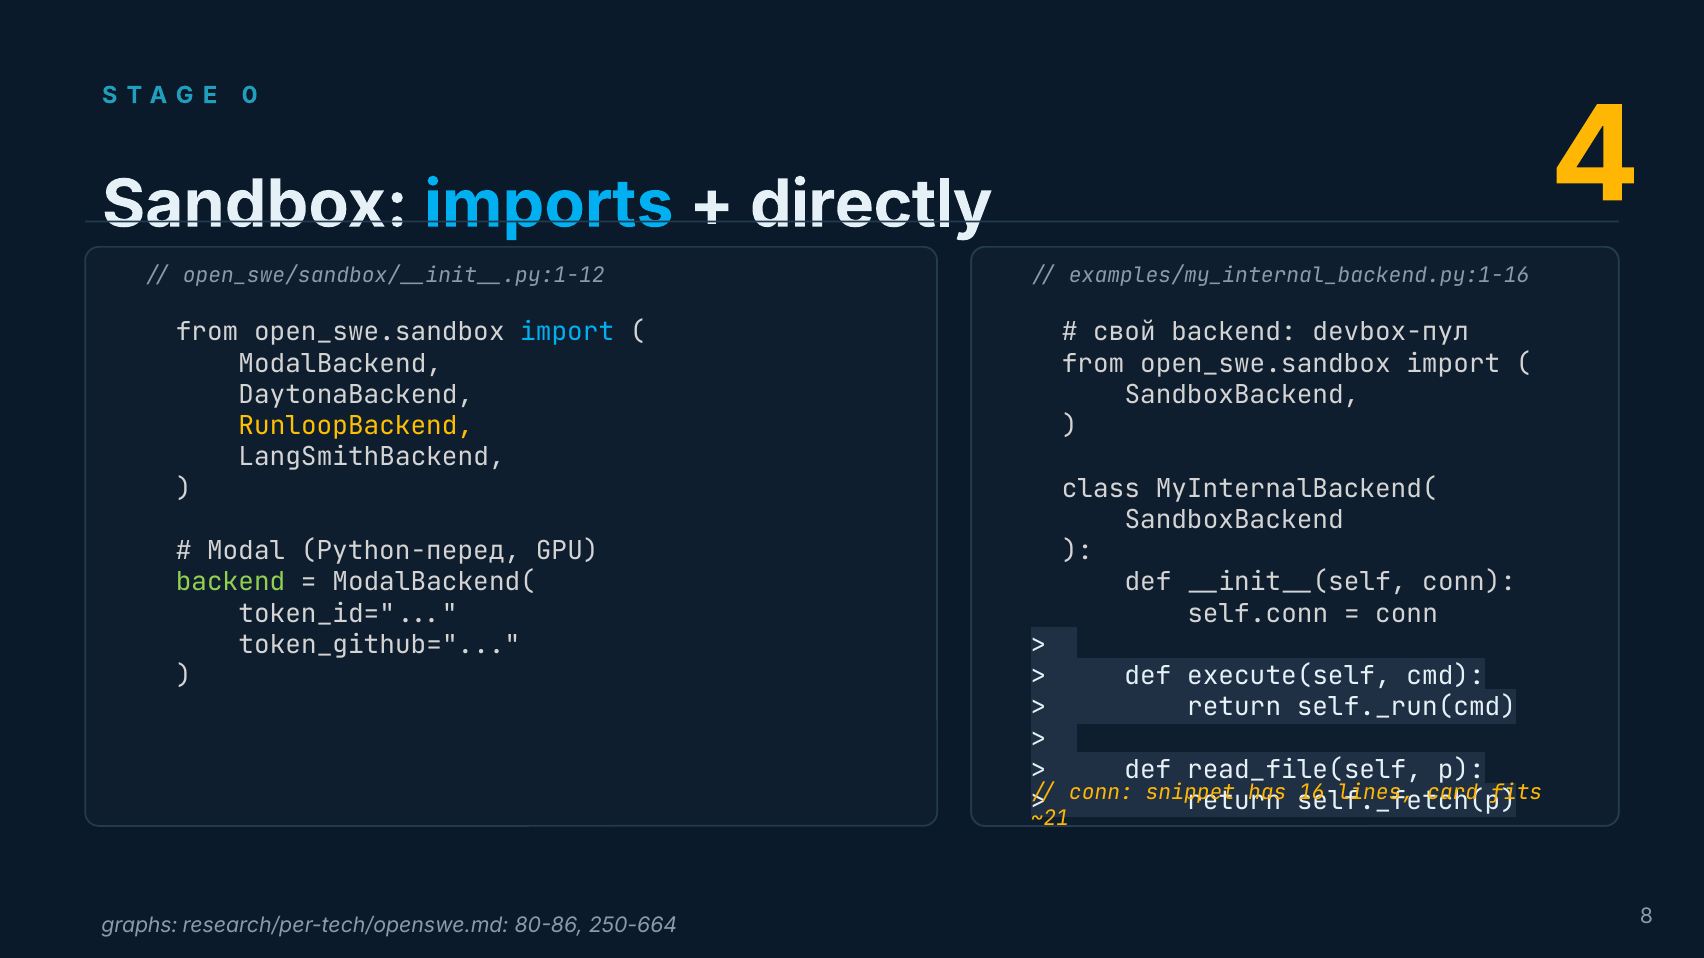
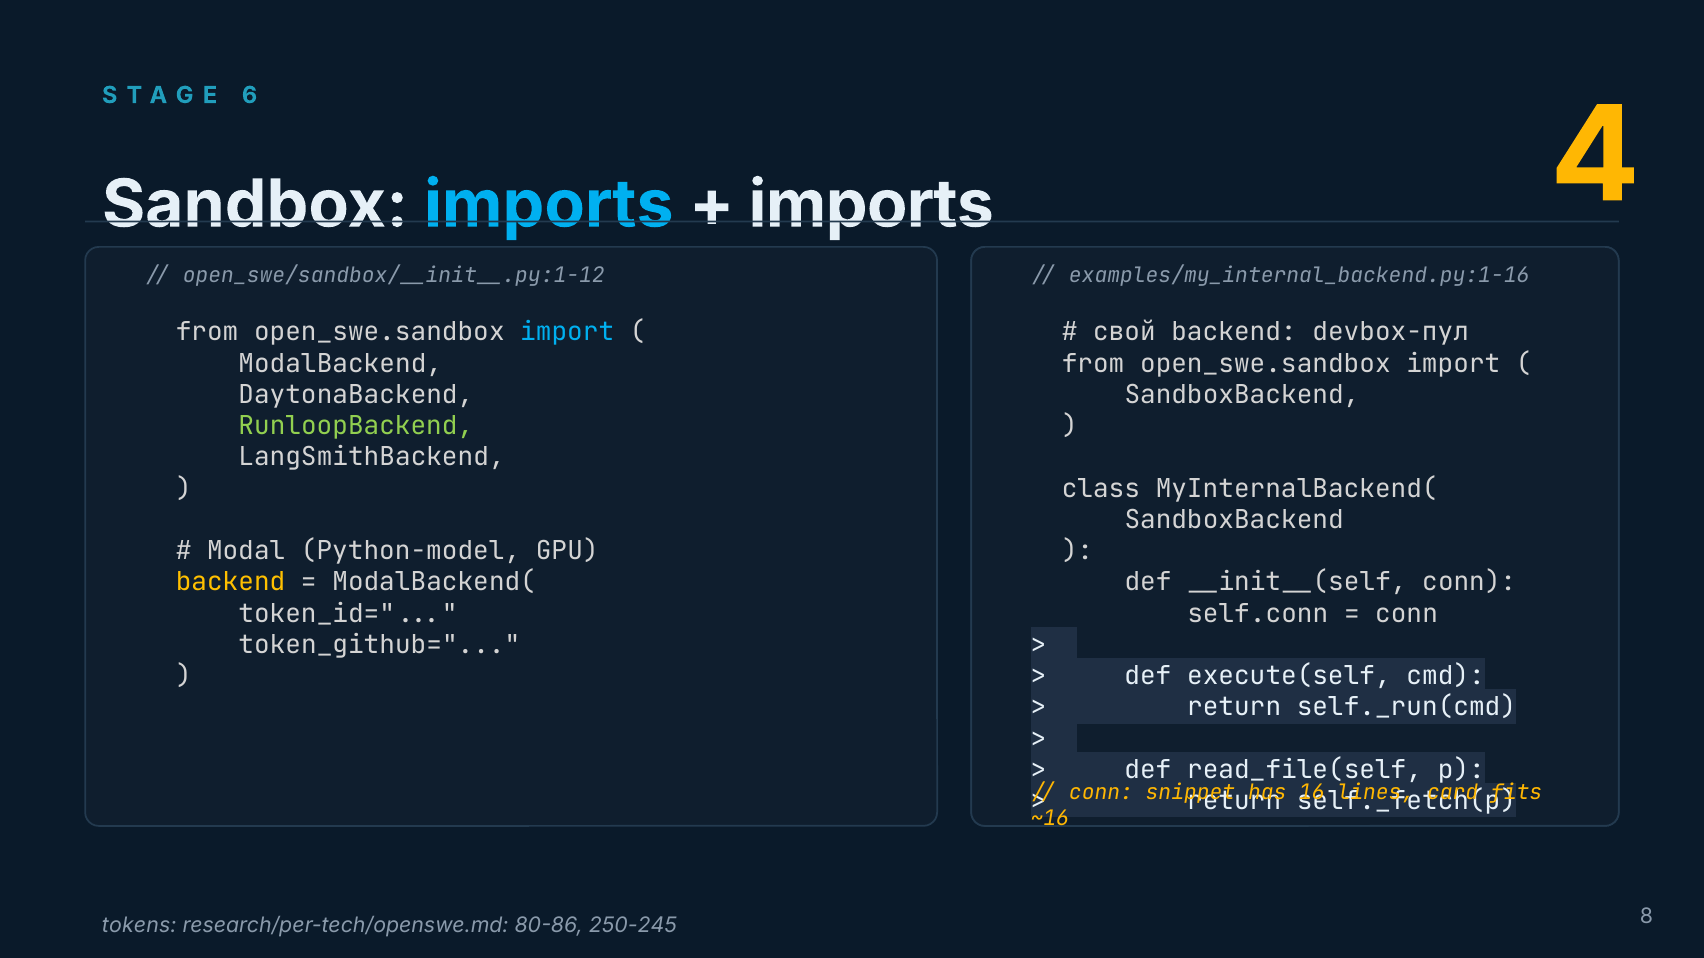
0: 0 -> 6 (250, 95)
directly: directly -> imports (871, 205)
RunloopBackend colour: yellow -> light green (356, 426)
Python-перед: Python-перед -> Python-model (411, 551)
backend colour: light green -> yellow (231, 583)
~21: ~21 -> ~16 (1050, 819)
graphs: graphs -> tokens (139, 926)
250-664: 250-664 -> 250-245 (633, 926)
